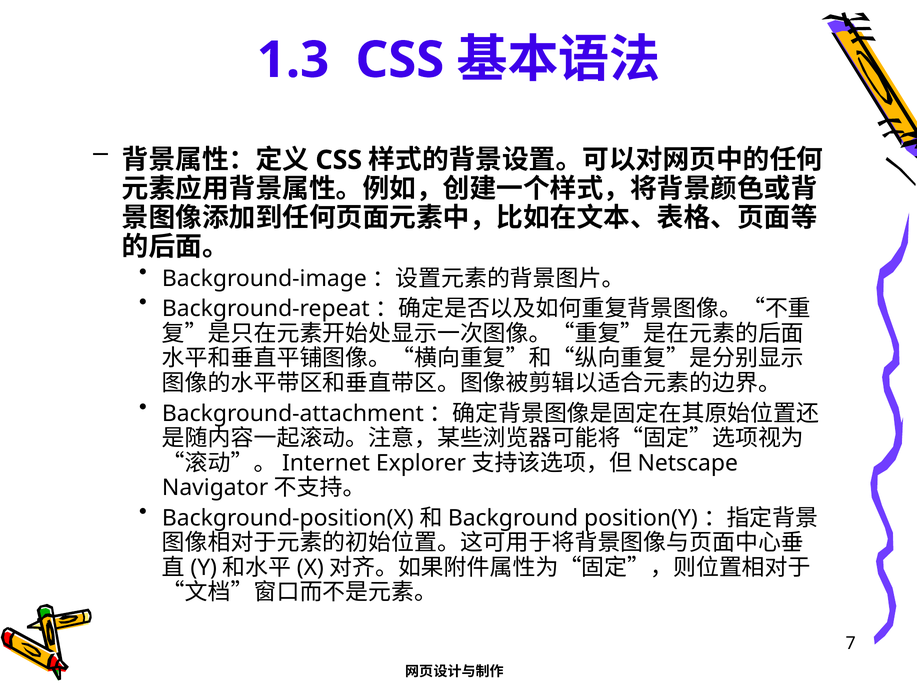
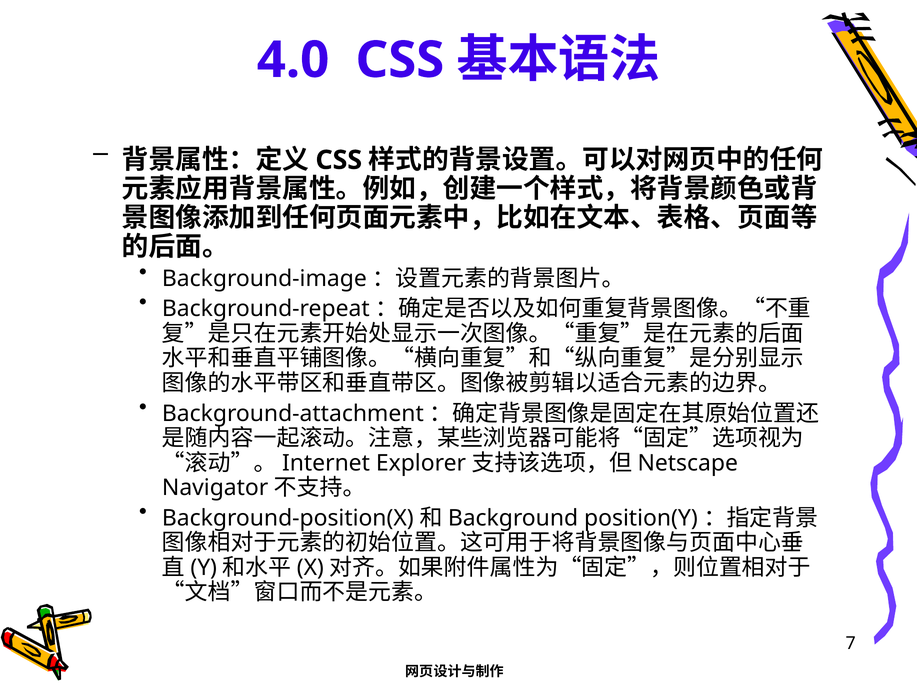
1.3: 1.3 -> 4.0 (293, 60)
